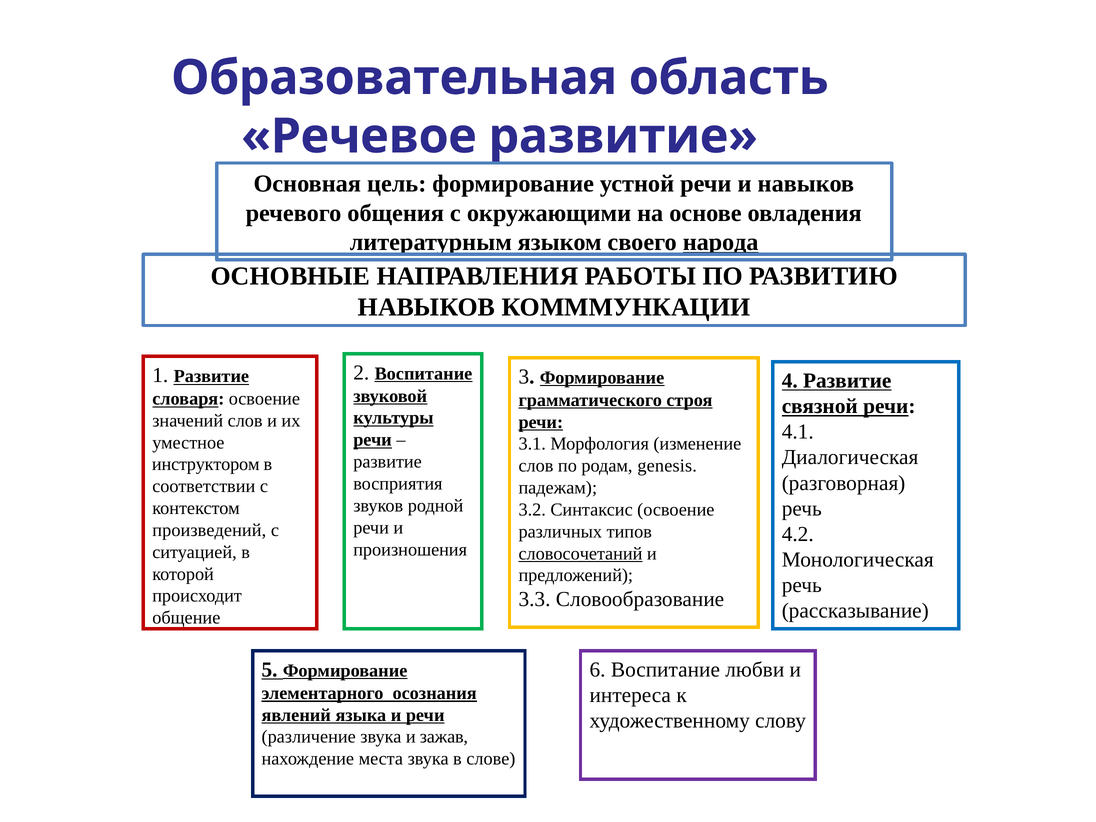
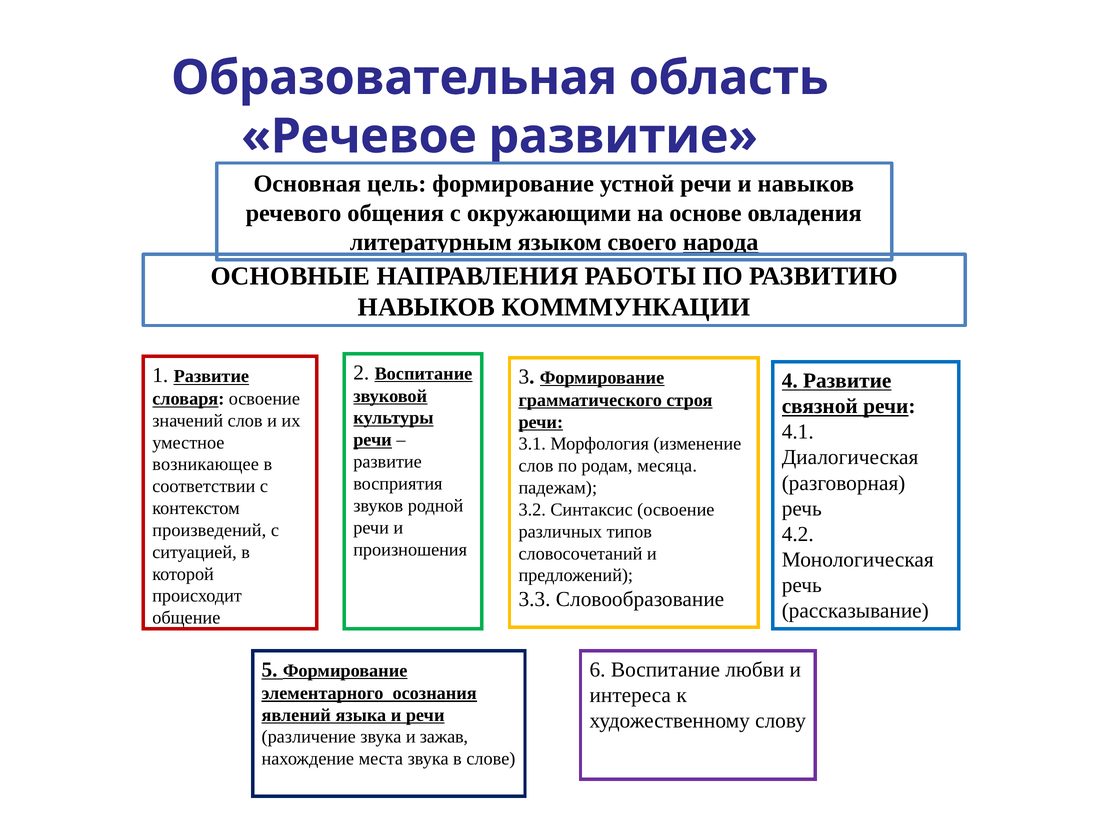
инструктором: инструктором -> возникающее (206, 464)
genesis: genesis -> месяца (667, 466)
словосочетаний underline: present -> none (580, 553)
